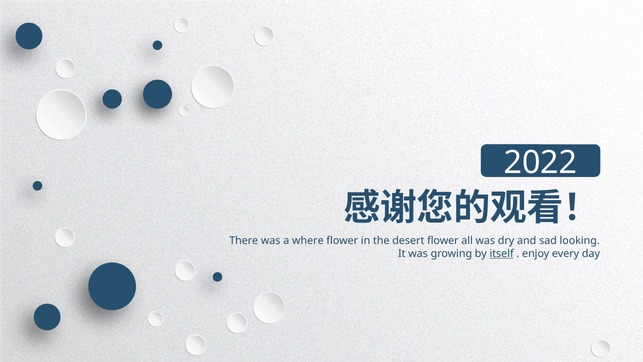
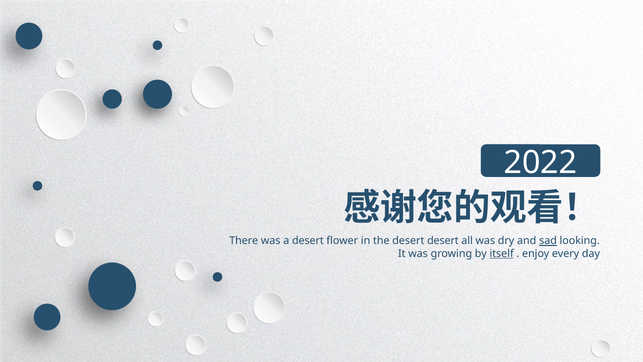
a where: where -> desert (308, 241)
desert flower: flower -> desert (443, 241)
sad underline: none -> present (548, 241)
